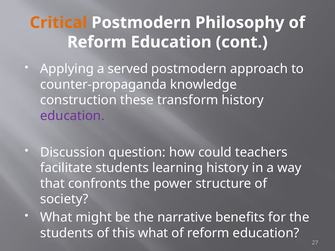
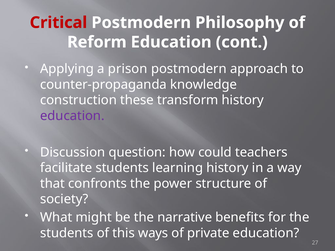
Critical colour: orange -> red (58, 23)
served: served -> prison (128, 69)
this what: what -> ways (153, 233)
reform: reform -> private (208, 233)
